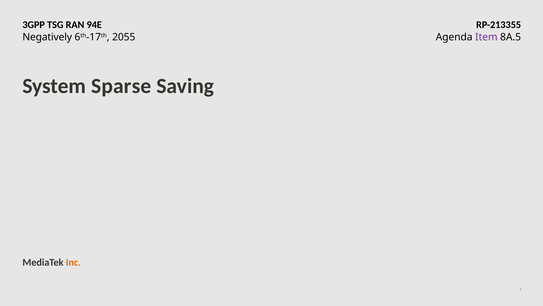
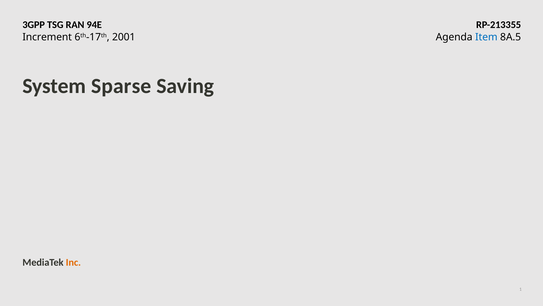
Negatively: Negatively -> Increment (47, 37)
2055: 2055 -> 2001 (124, 37)
Item colour: purple -> blue (486, 37)
